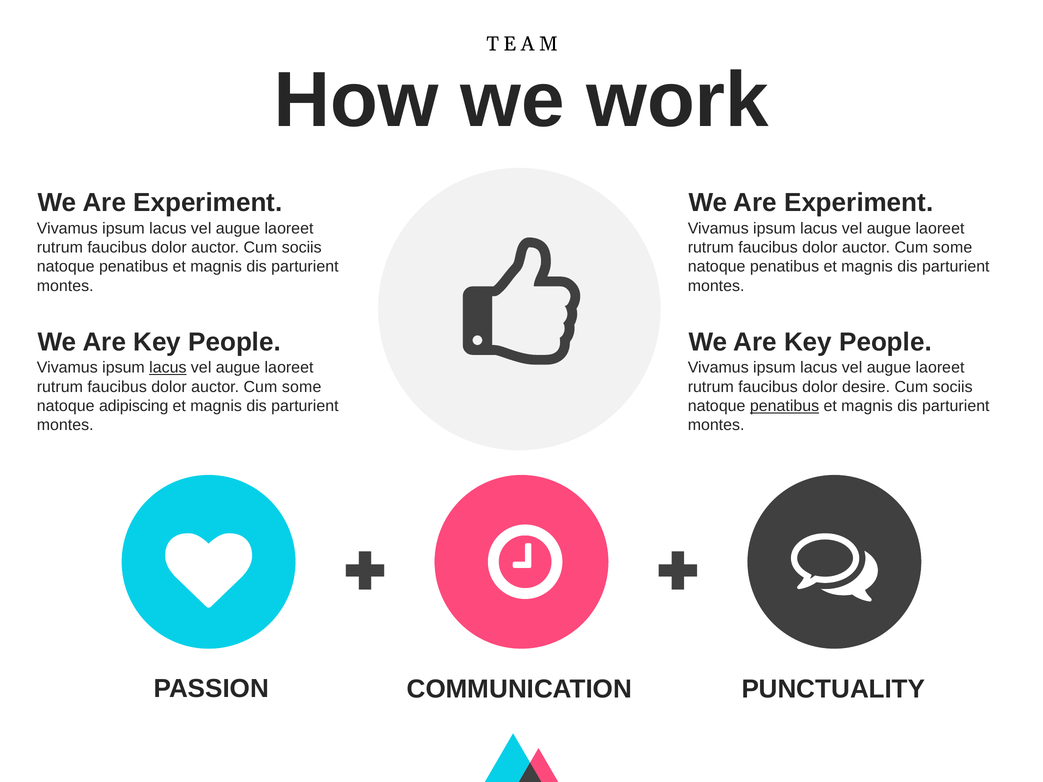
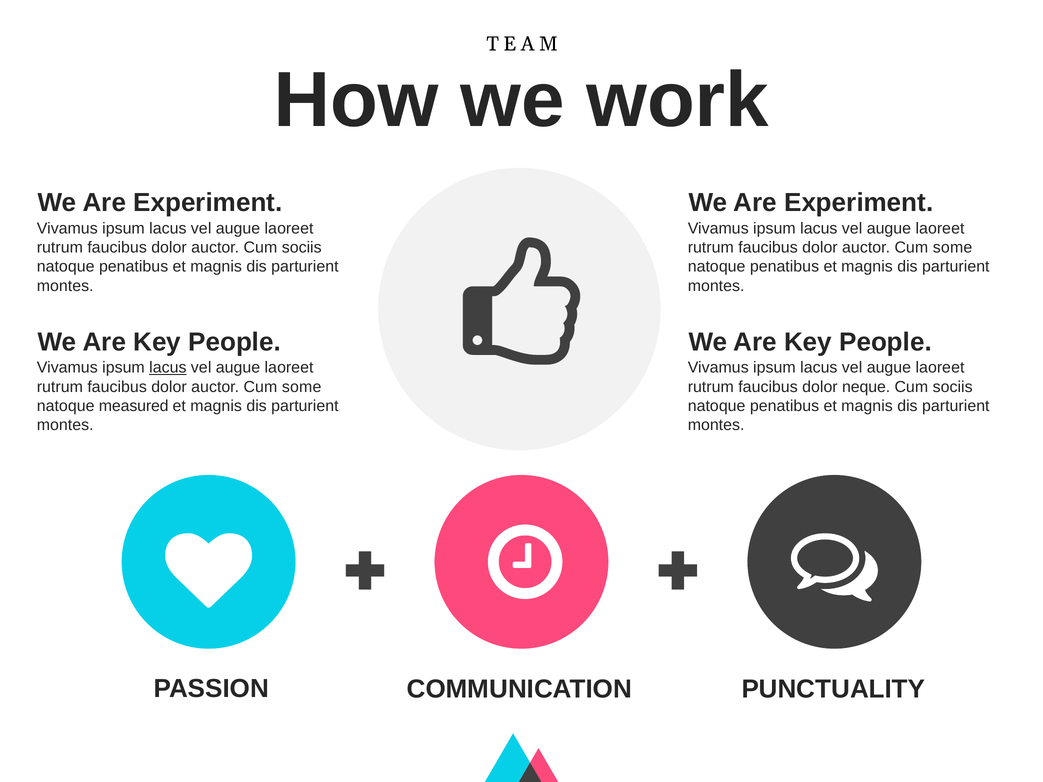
desire: desire -> neque (866, 387)
adipiscing: adipiscing -> measured (134, 406)
penatibus underline: present -> none (785, 406)
